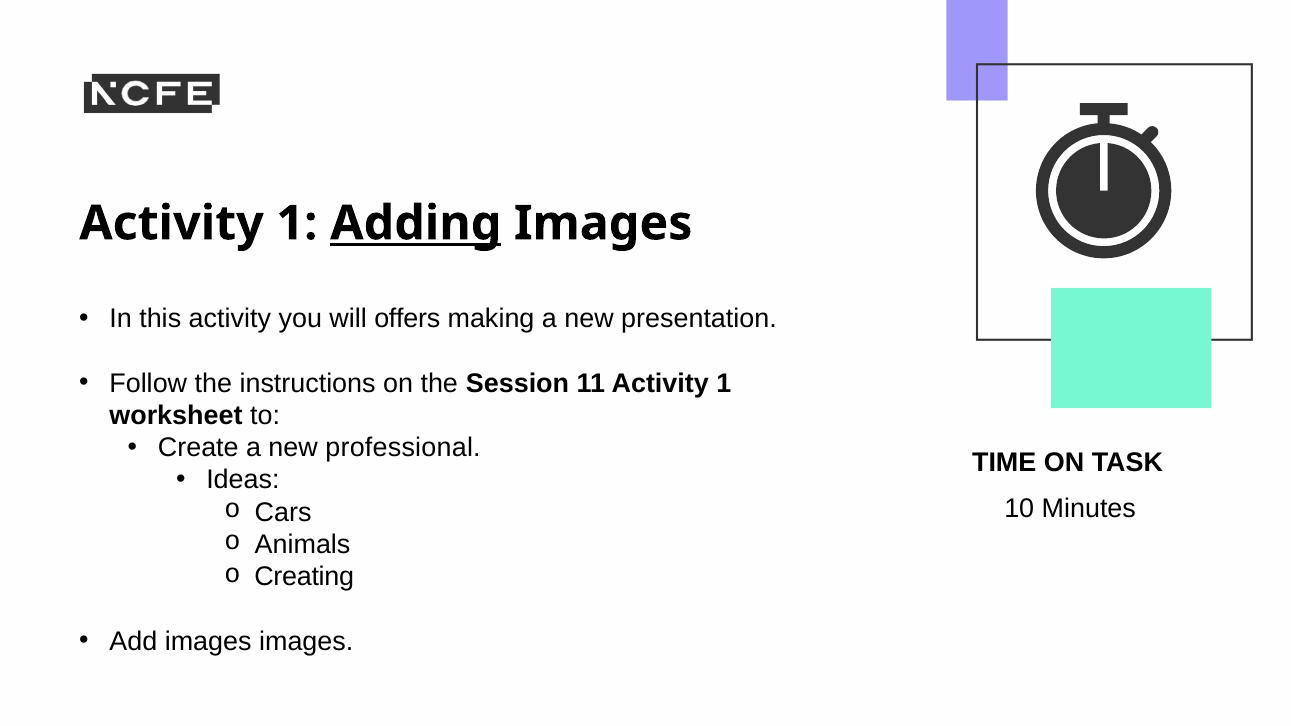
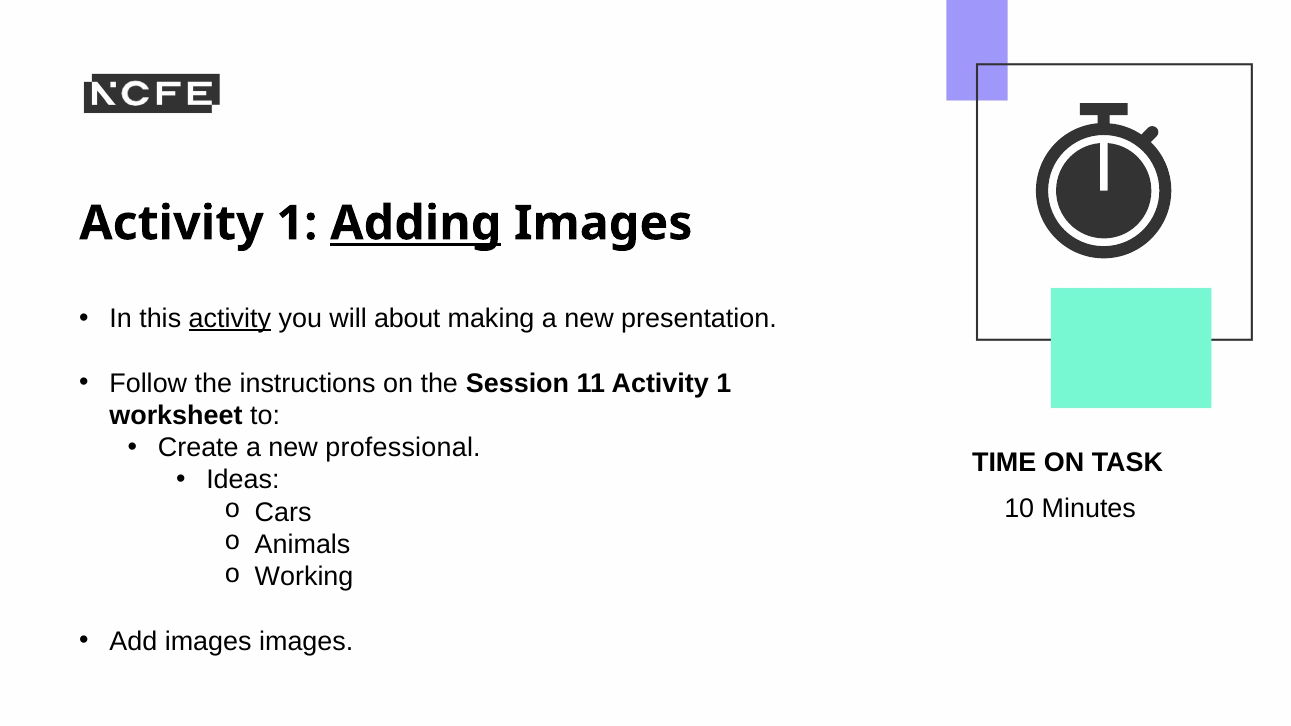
activity underline: none -> present (230, 319)
offers: offers -> about (407, 319)
Creating: Creating -> Working (304, 577)
